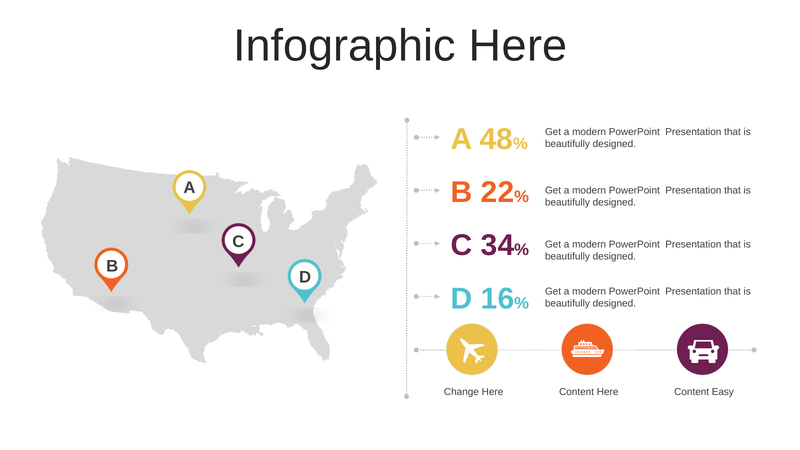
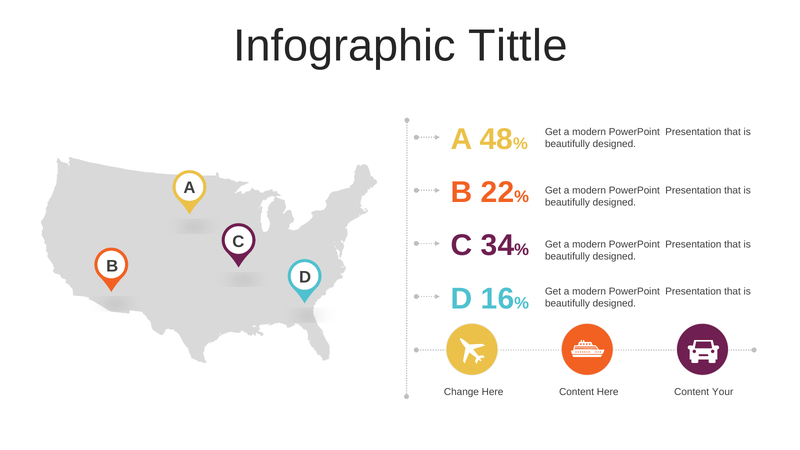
Infographic Here: Here -> Tittle (518, 46)
Easy: Easy -> Your (723, 392)
